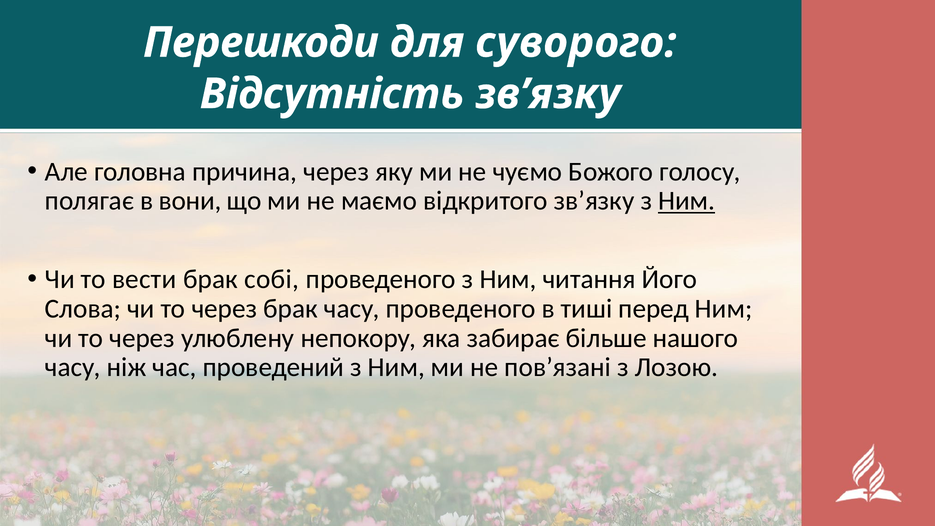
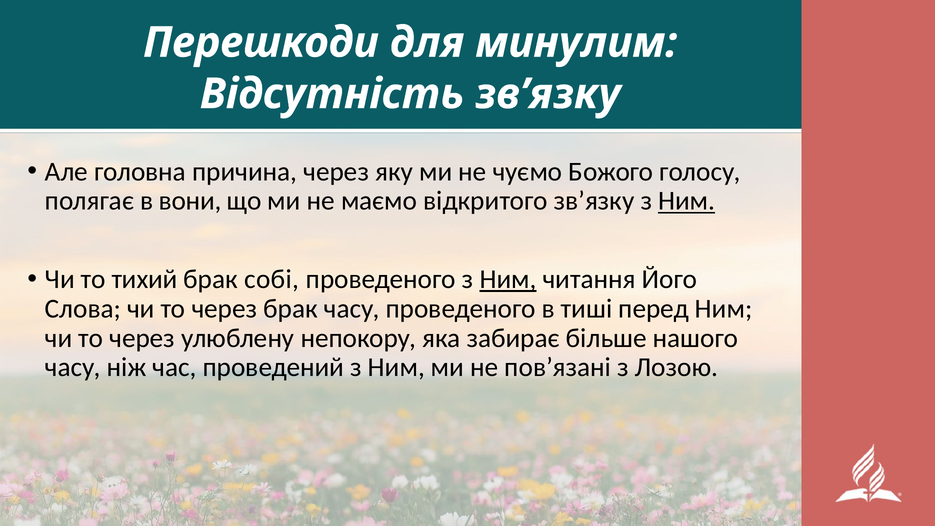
суворого: суворого -> минулим (576, 43)
вести: вести -> тихий (145, 279)
Ним underline: none -> present (508, 279)
